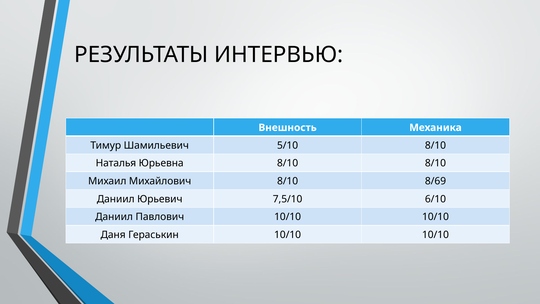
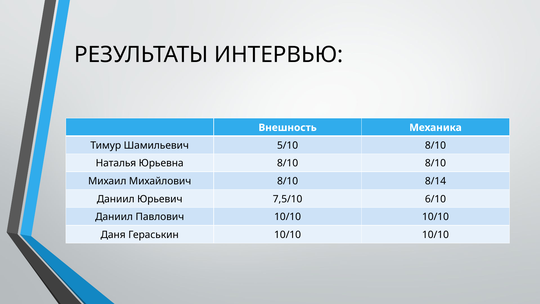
8/69: 8/69 -> 8/14 (435, 181)
